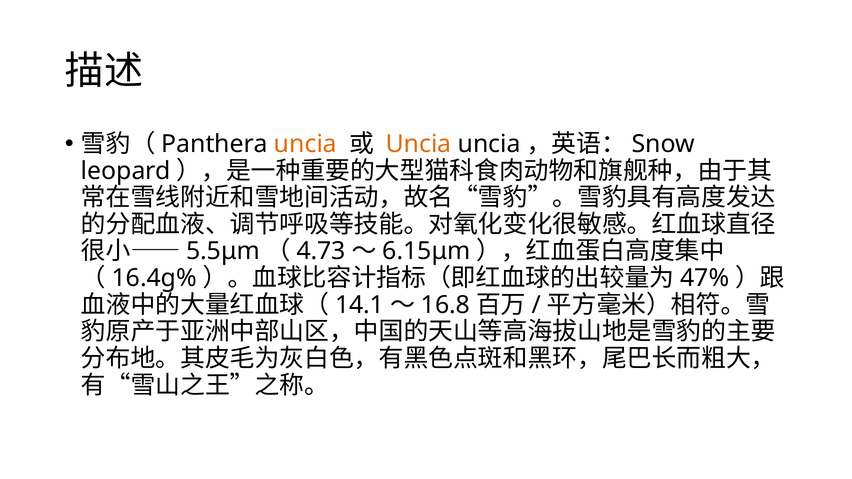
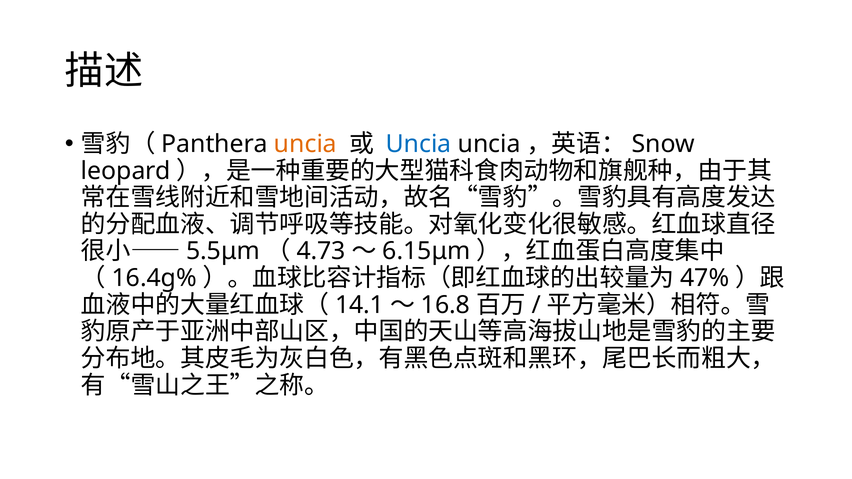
Uncia colour: orange -> blue (419, 144)
